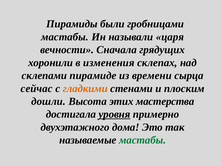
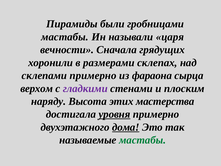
изменения: изменения -> размерами (109, 63)
склепами пирамиде: пирамиде -> примерно (93, 75)
времени: времени -> фараона (152, 75)
сейчас: сейчас -> верхом (37, 88)
гладкими colour: orange -> purple (85, 88)
дошли: дошли -> наряду (48, 101)
дома underline: none -> present (126, 127)
